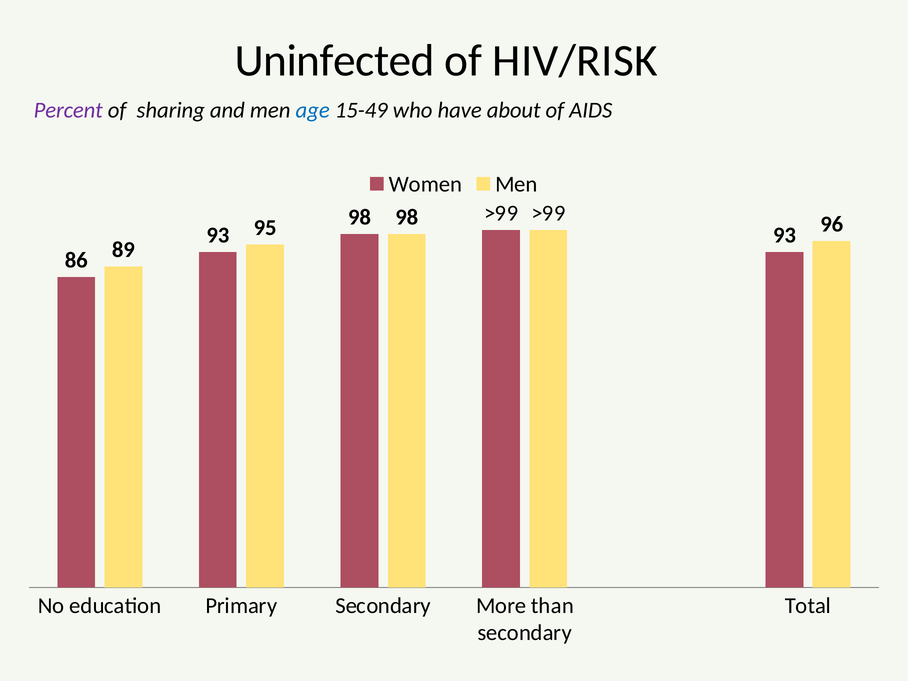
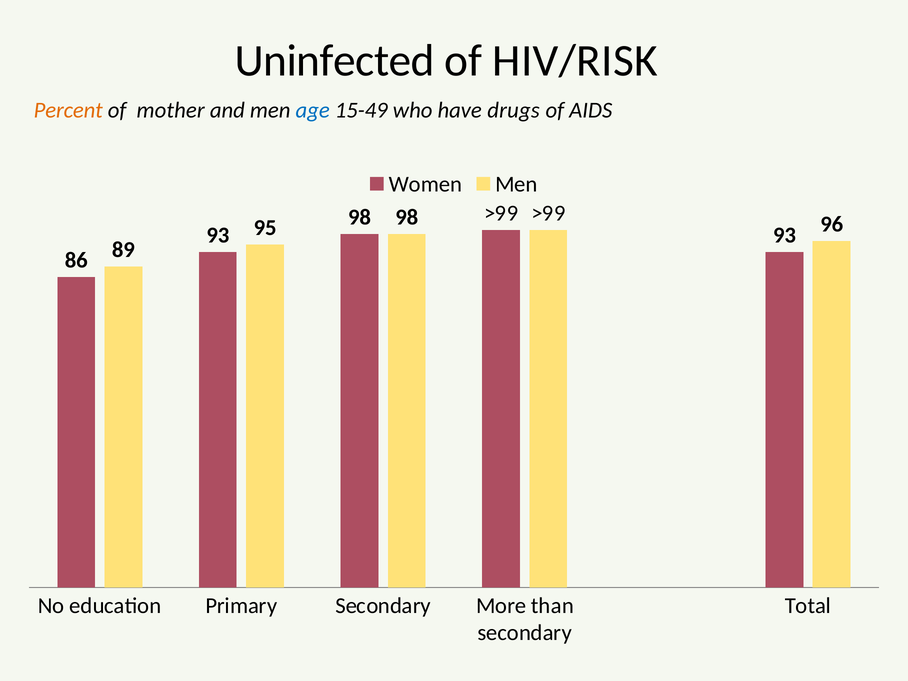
Percent colour: purple -> orange (68, 110)
sharing: sharing -> mother (171, 110)
about: about -> drugs (514, 110)
